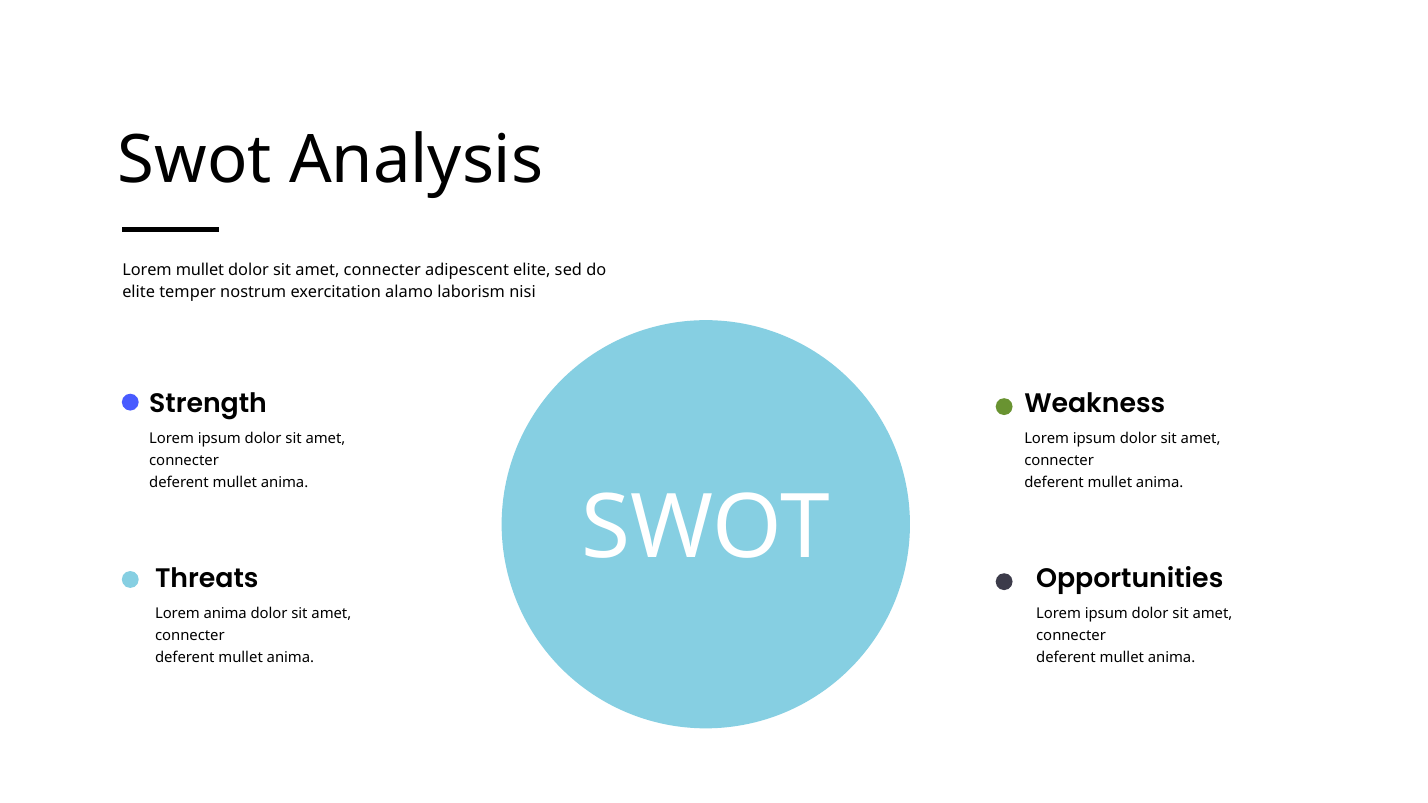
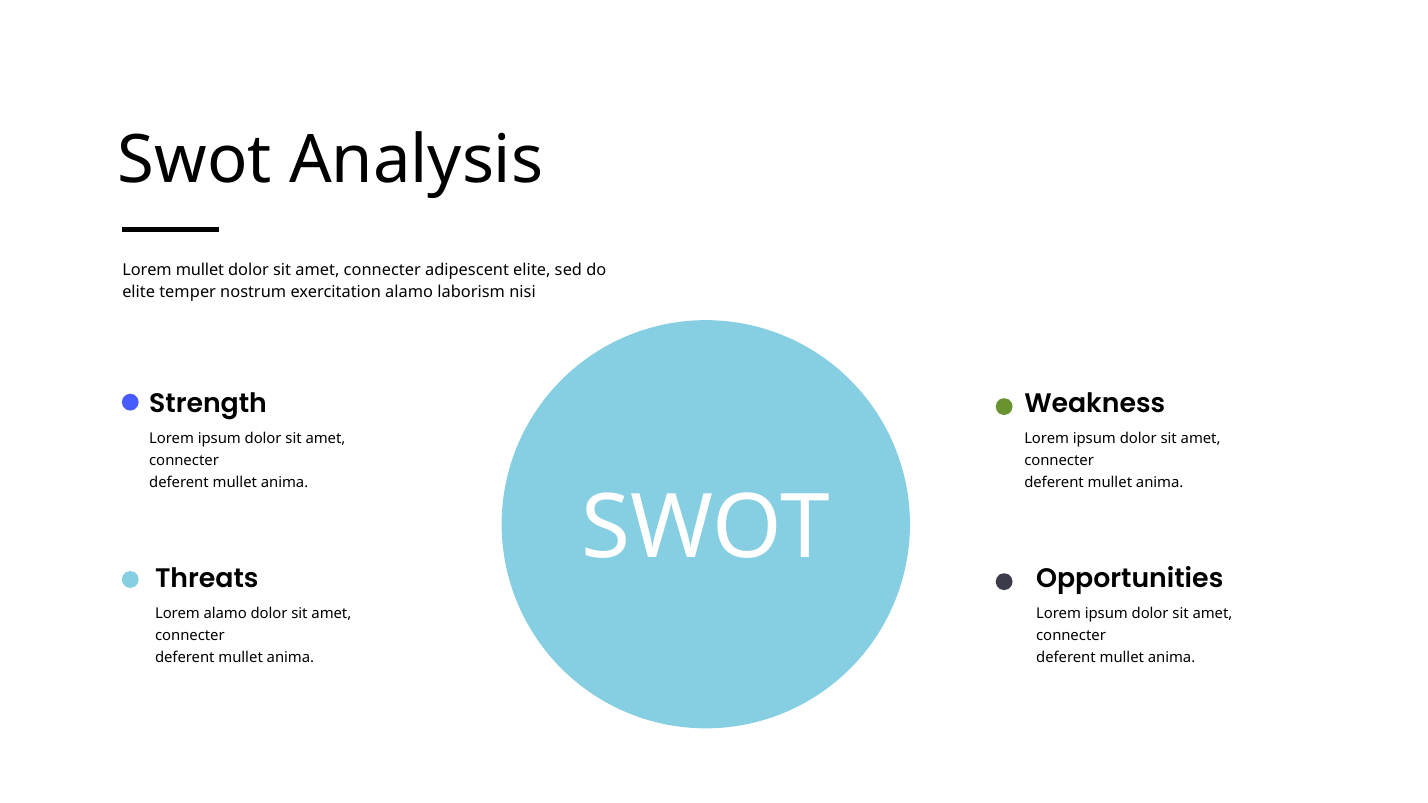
Lorem anima: anima -> alamo (225, 613)
